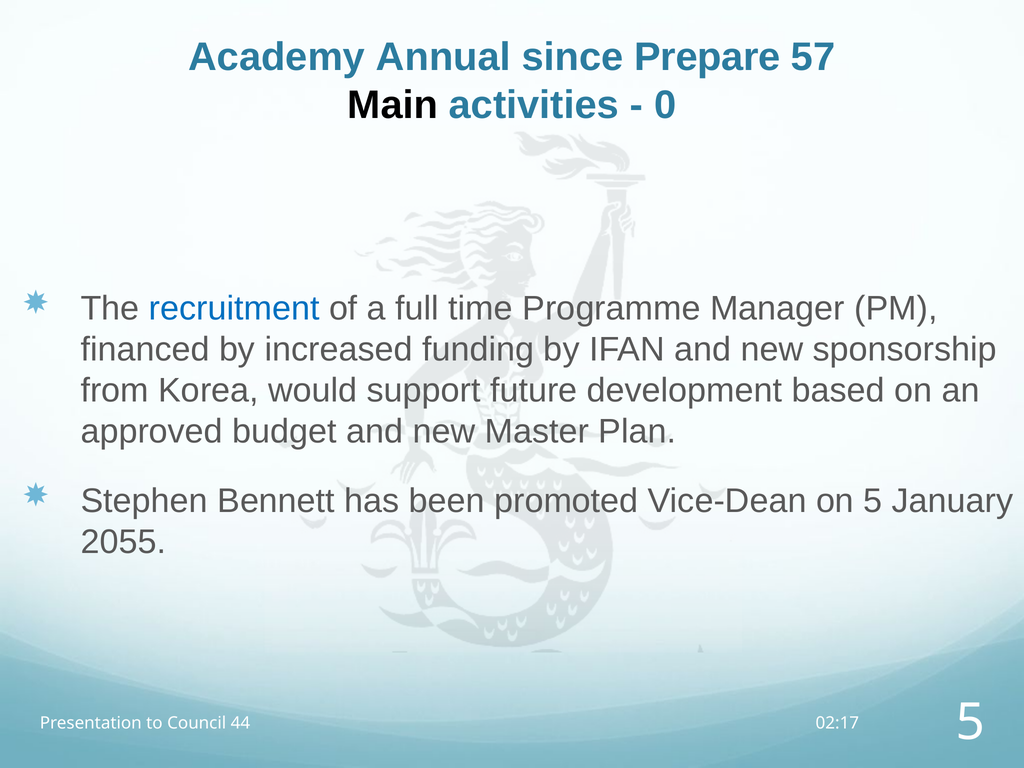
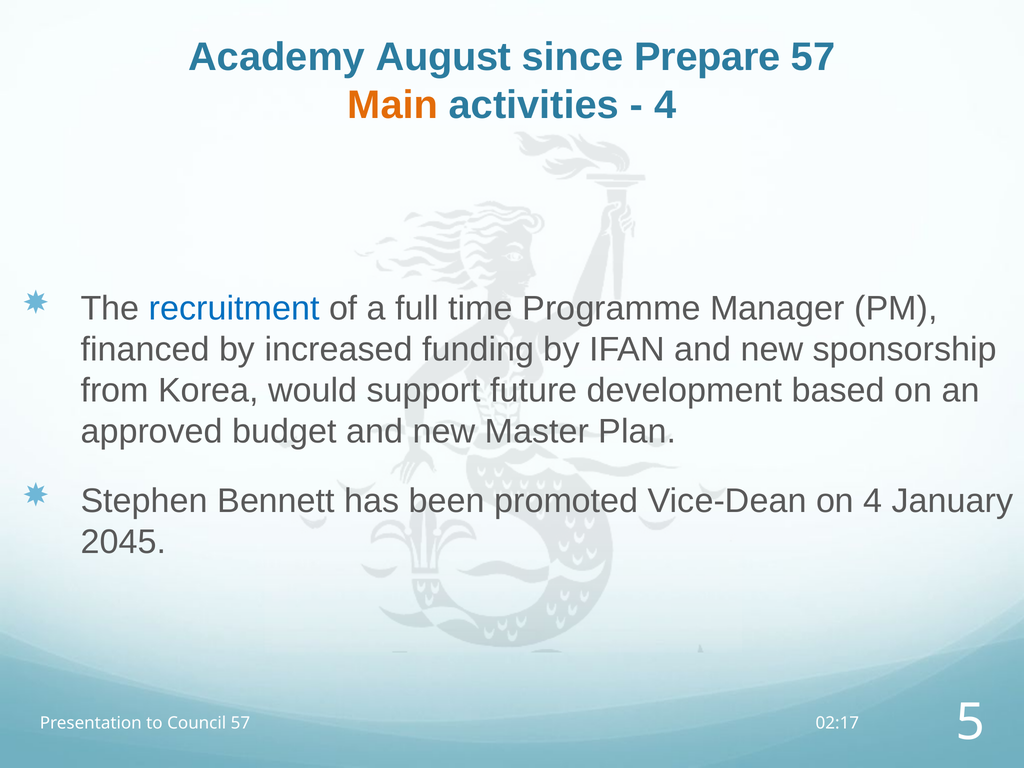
Annual: Annual -> August (444, 57)
Main colour: black -> orange (393, 105)
0: 0 -> 4 (665, 105)
on 5: 5 -> 4 (873, 501)
2055: 2055 -> 2045 (123, 542)
Council 44: 44 -> 57 (240, 723)
